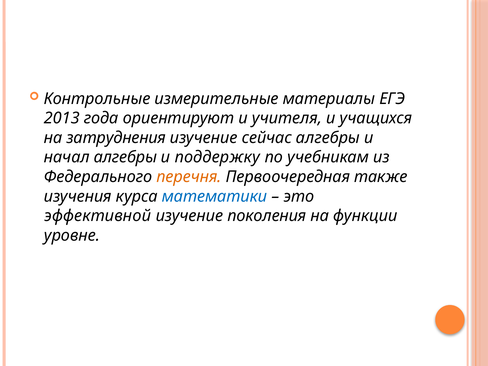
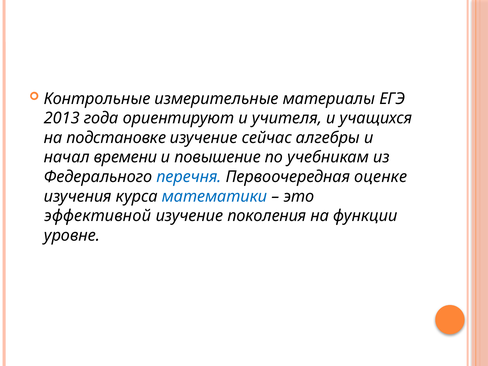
затруднения: затруднения -> подстановке (116, 138)
начал алгебры: алгебры -> времени (125, 157)
поддержку: поддержку -> повышение (218, 157)
перечня colour: orange -> blue (189, 177)
также: также -> оценке (381, 177)
